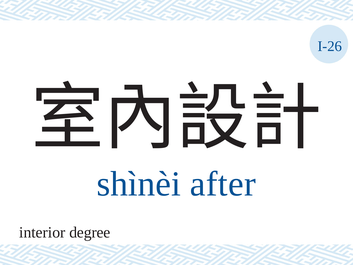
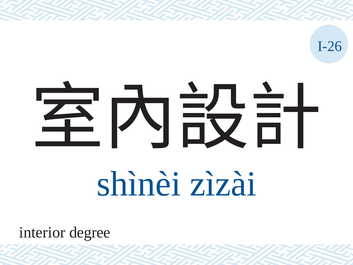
after: after -> zìzài (223, 184)
